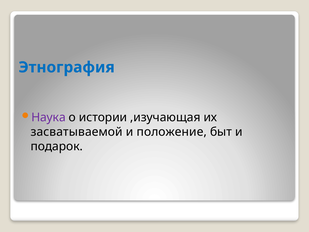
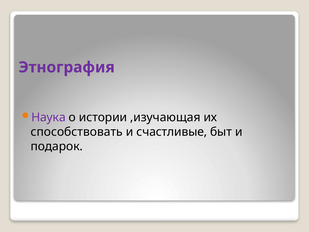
Этнография colour: blue -> purple (67, 67)
засватываемой: засватываемой -> способствовать (77, 132)
положение: положение -> счастливые (172, 132)
